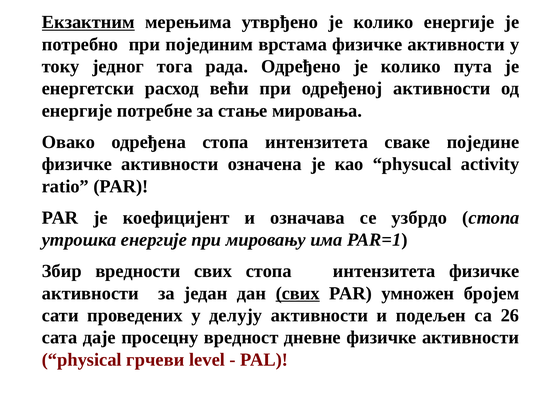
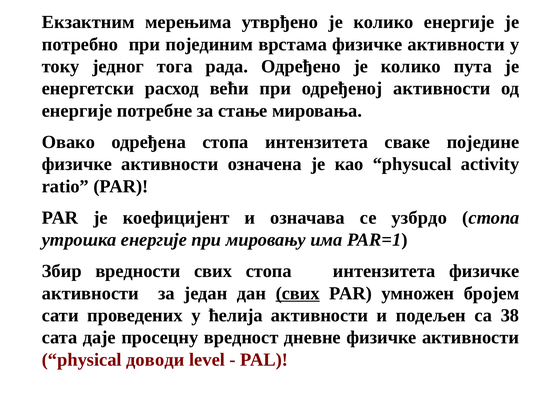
Екзактним underline: present -> none (88, 22)
делују: делују -> ћелија (236, 315)
26: 26 -> 38 (510, 315)
грчеви: грчеви -> доводи (155, 359)
